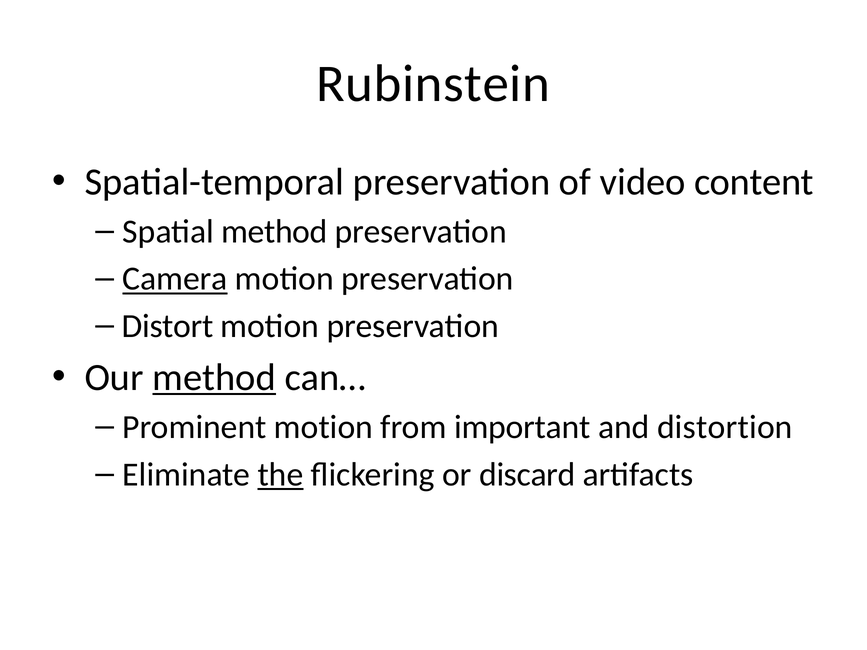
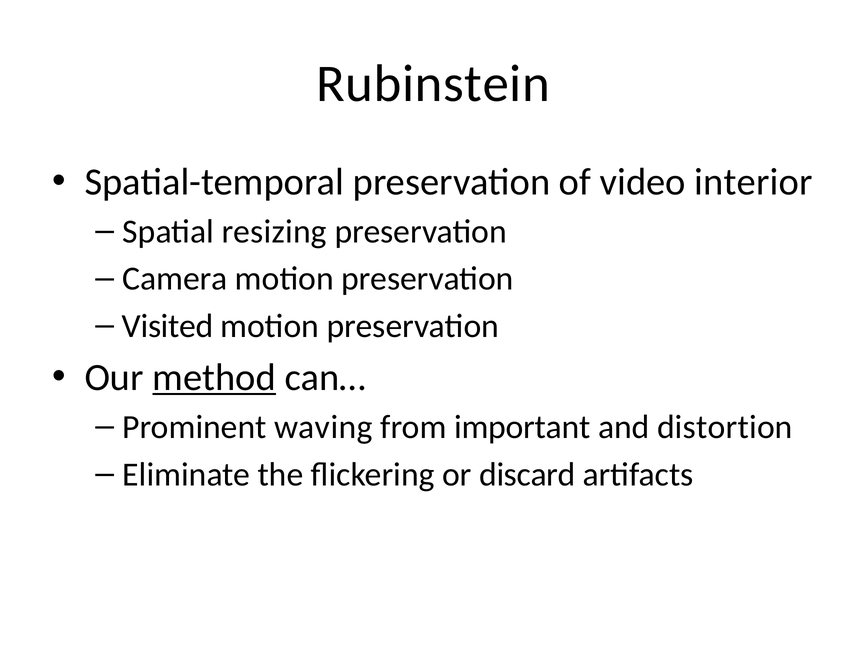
content: content -> interior (754, 182)
Spatial method: method -> resizing (274, 232)
Camera underline: present -> none (175, 279)
Distort: Distort -> Visited (168, 326)
Prominent motion: motion -> waving (323, 427)
the underline: present -> none (281, 475)
